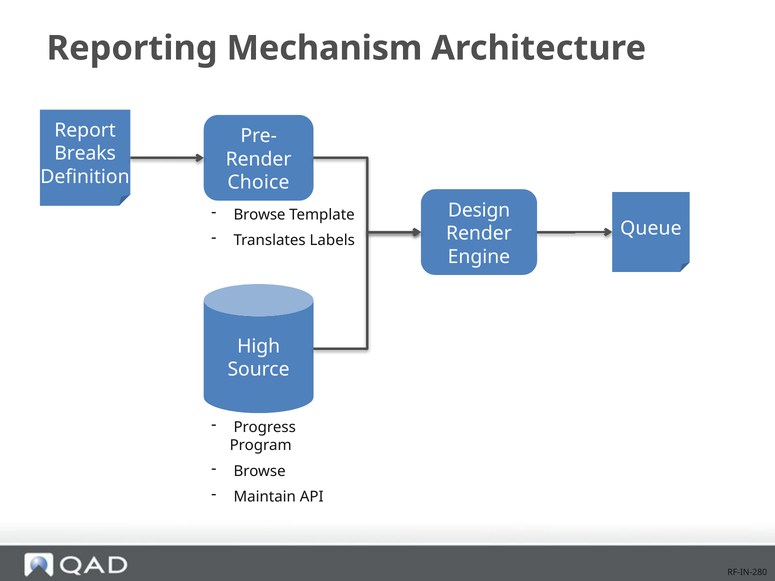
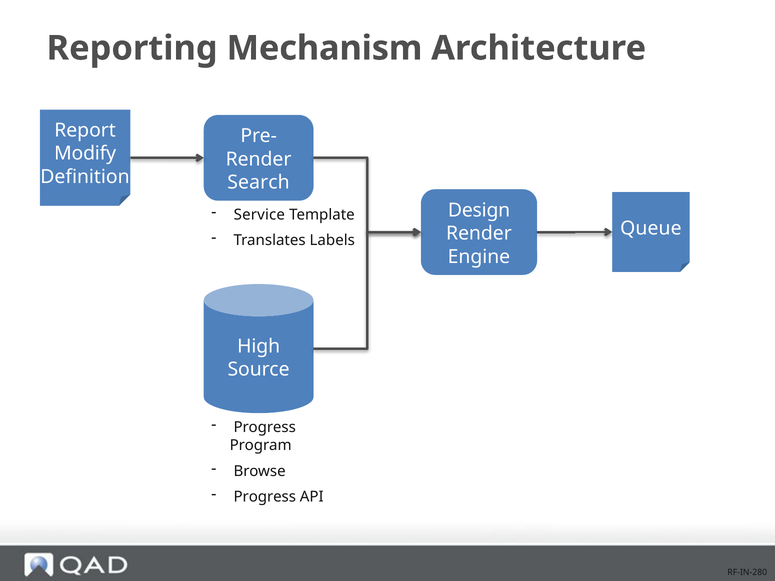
Breaks: Breaks -> Modify (85, 154)
Choice: Choice -> Search (258, 182)
Browse: Browse -> Service (259, 215)
Maintain: Maintain -> Progress (265, 497)
